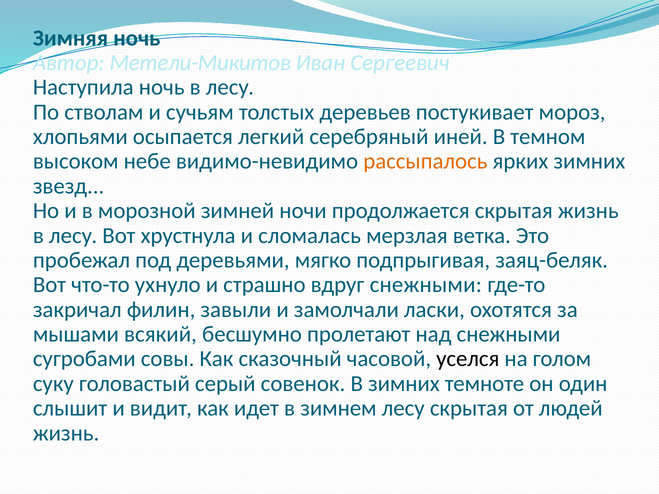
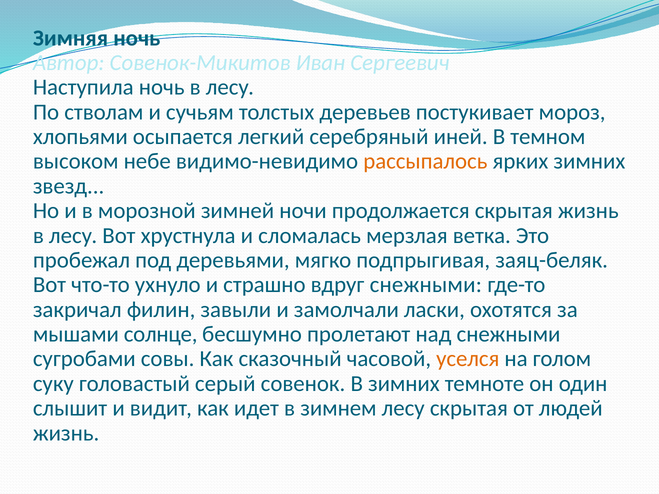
Метели-Микитов: Метели-Микитов -> Совенок-Микитов (200, 63)
всякий: всякий -> солнце (161, 334)
уселся colour: black -> orange (468, 359)
